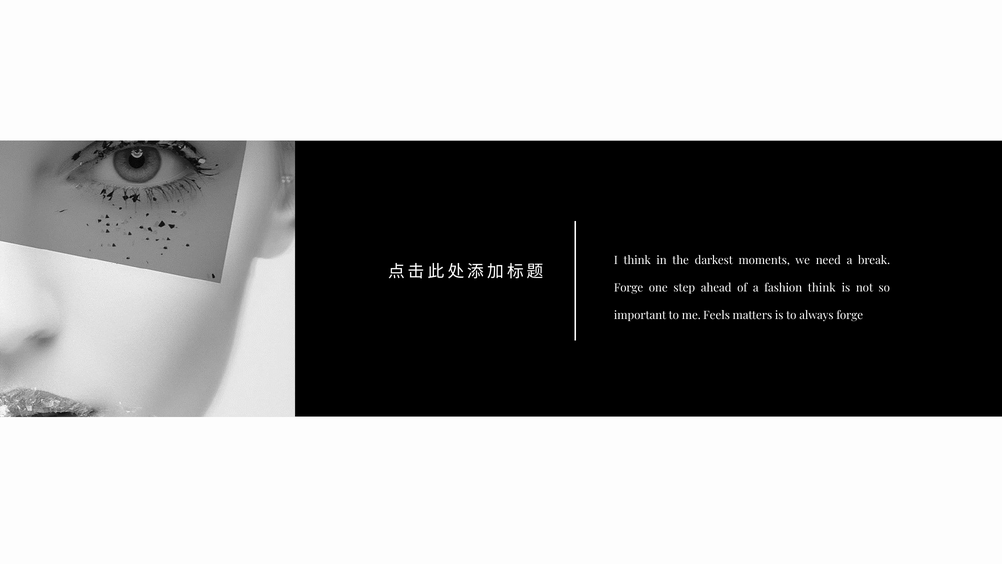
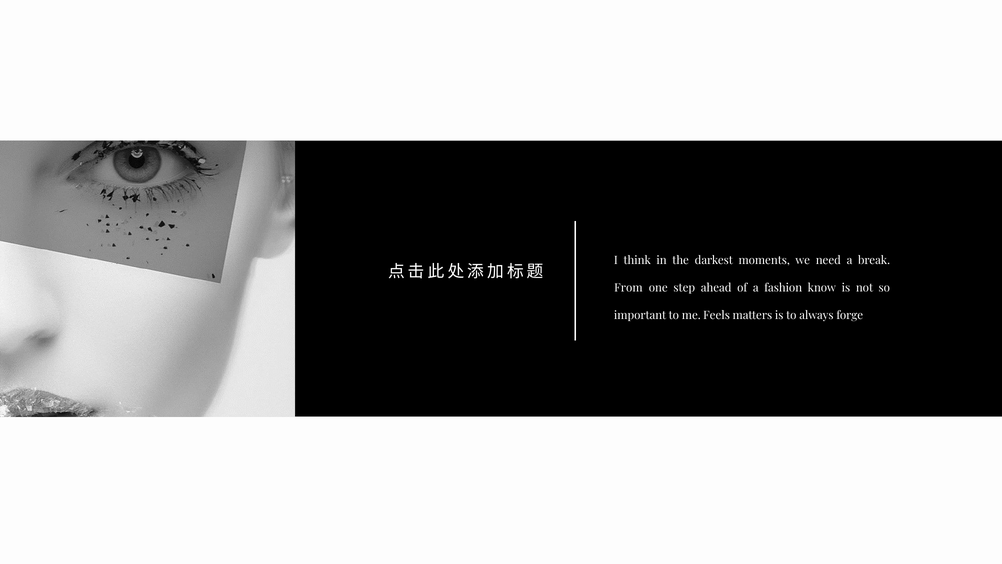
Forge: Forge -> From (628, 288)
fashion think: think -> know (822, 288)
